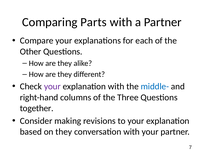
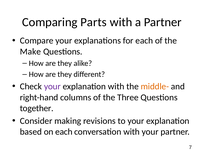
Other: Other -> Make (30, 52)
middle- colour: blue -> orange (155, 86)
on they: they -> each (64, 132)
